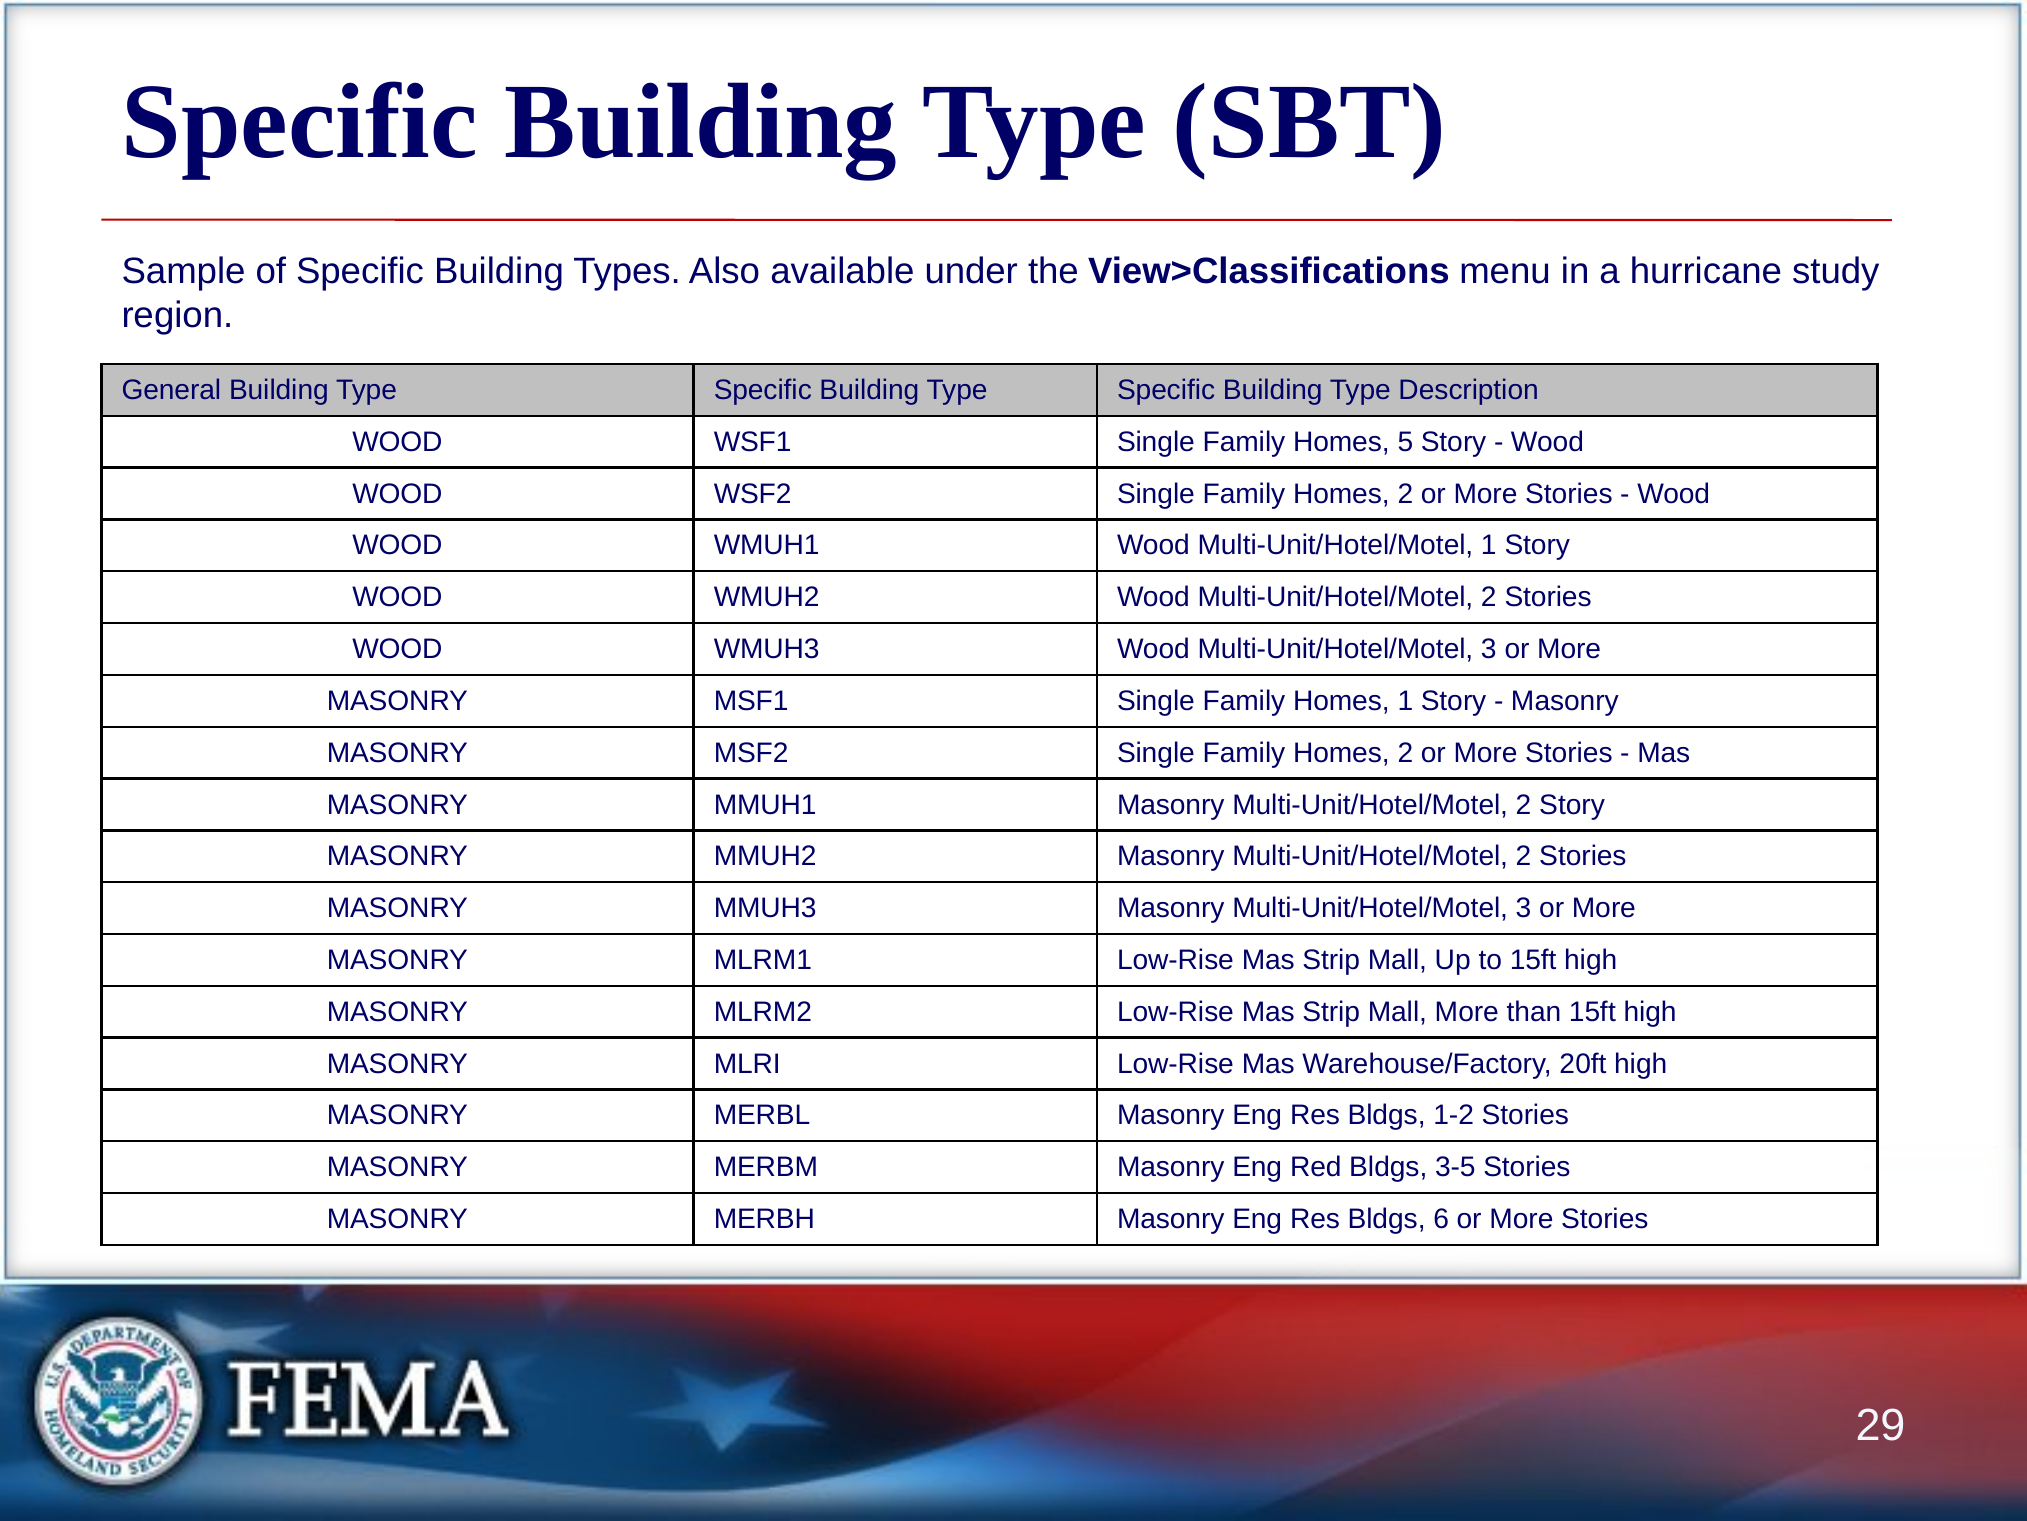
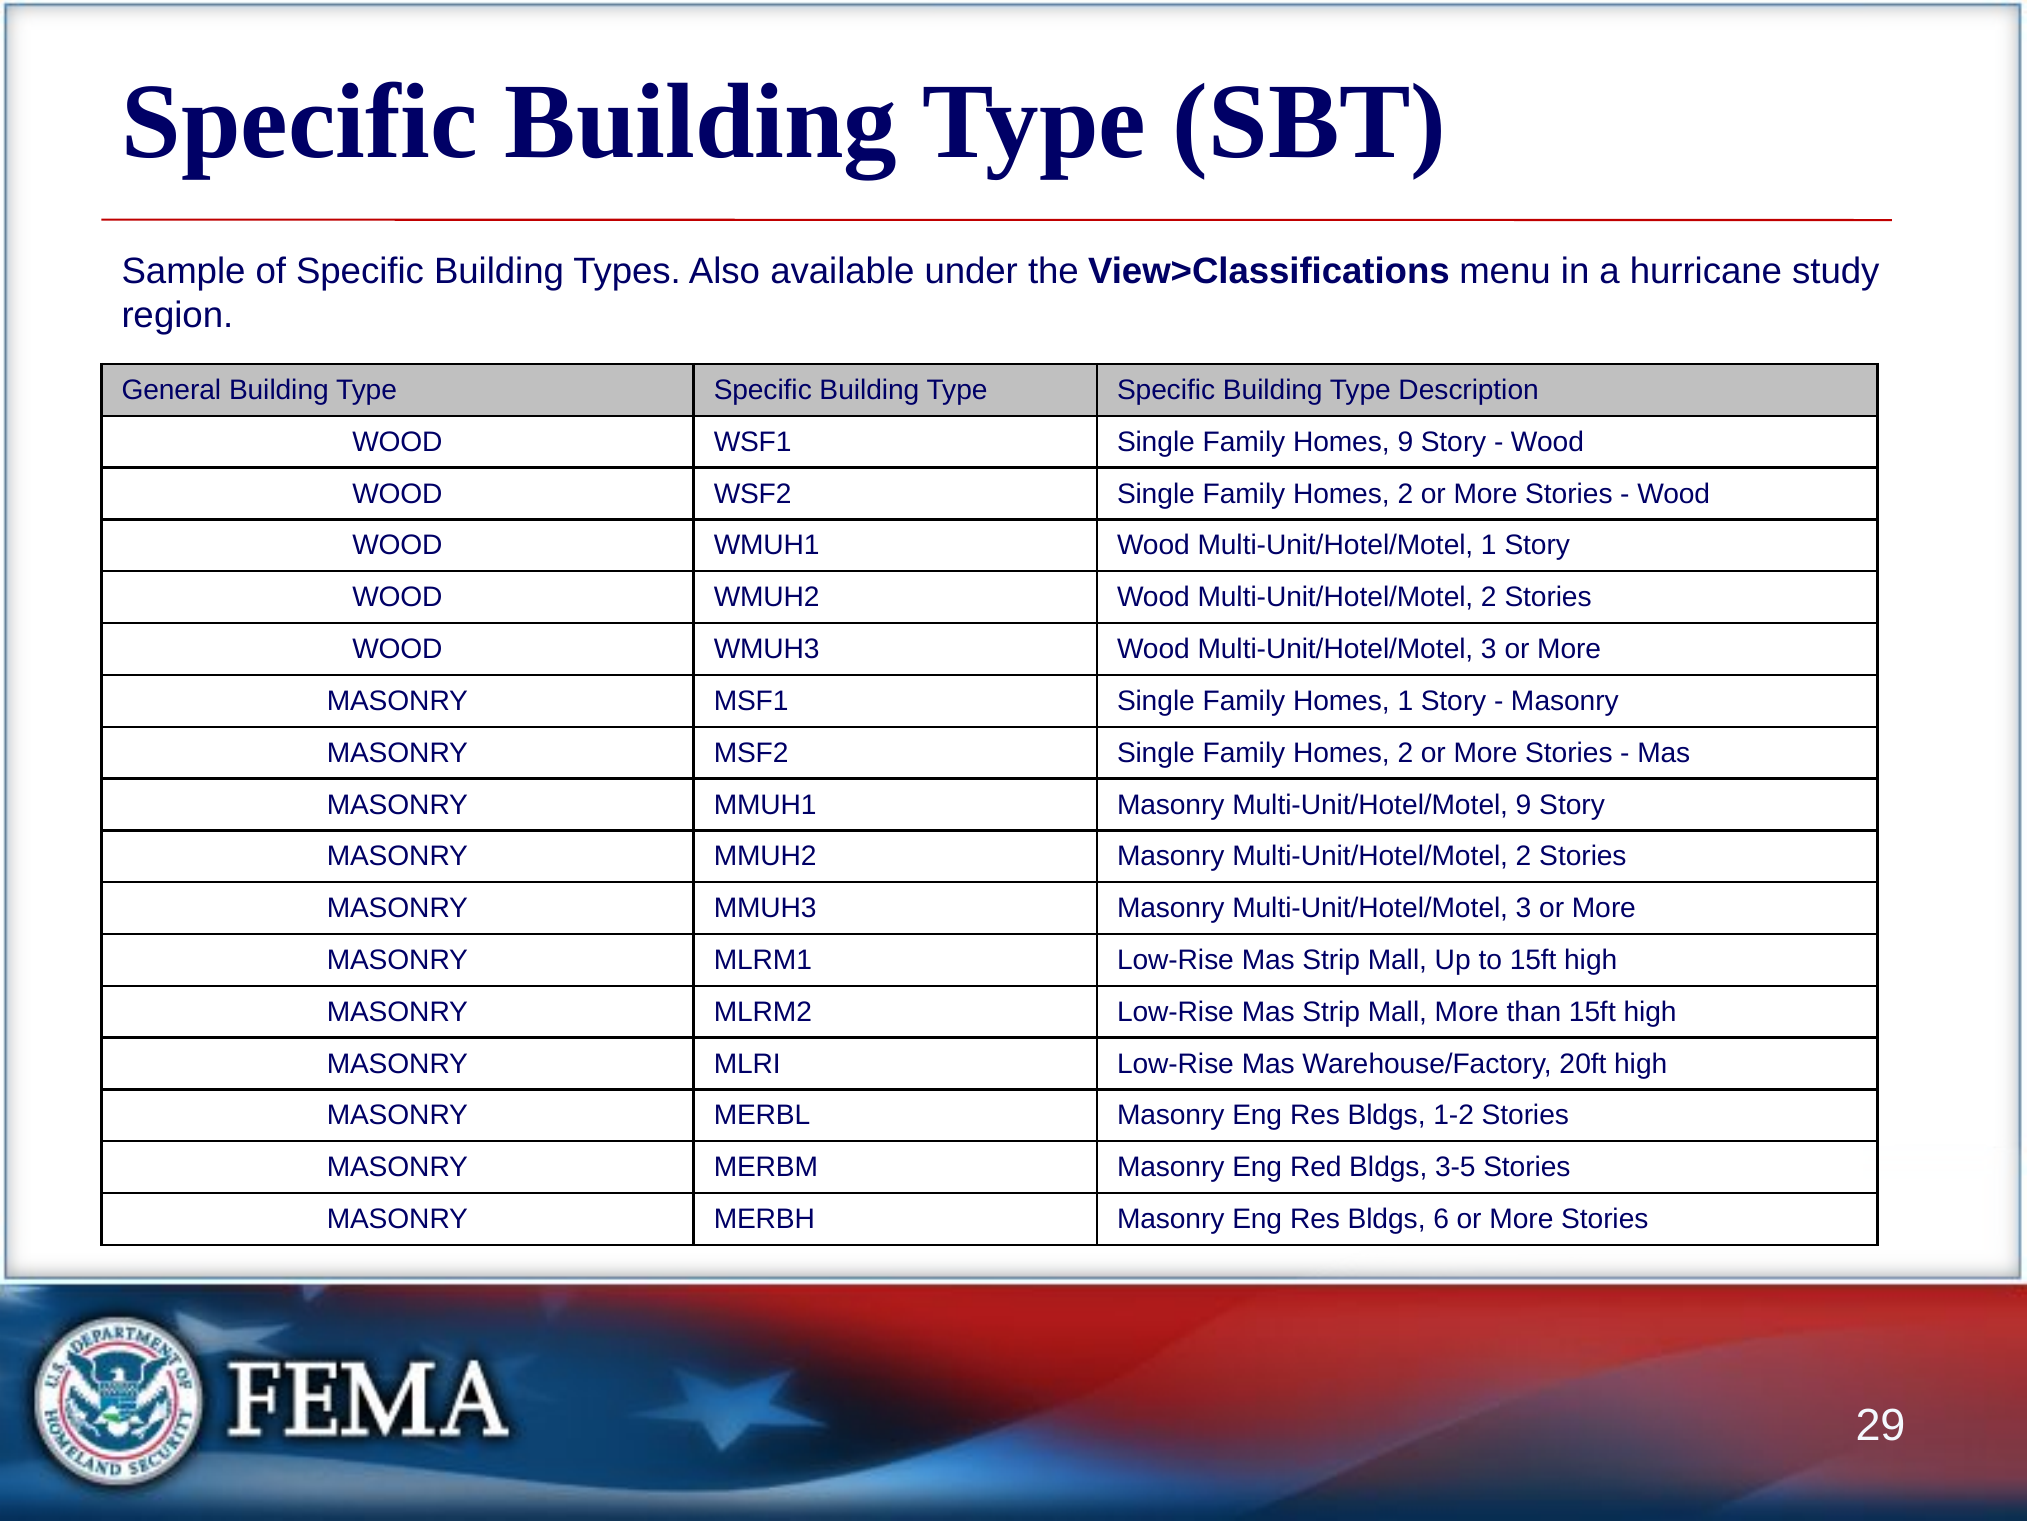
Homes 5: 5 -> 9 (1405, 442)
MMUH1 Masonry Multi-Unit/Hotel/Motel 2: 2 -> 9 (1524, 804)
